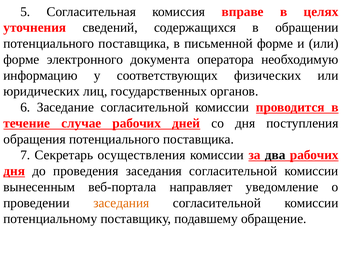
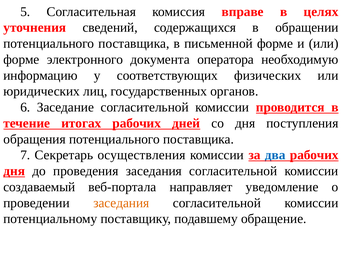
случае: случае -> итогах (81, 123)
два colour: black -> blue (275, 155)
вынесенным: вынесенным -> создаваемый (39, 187)
